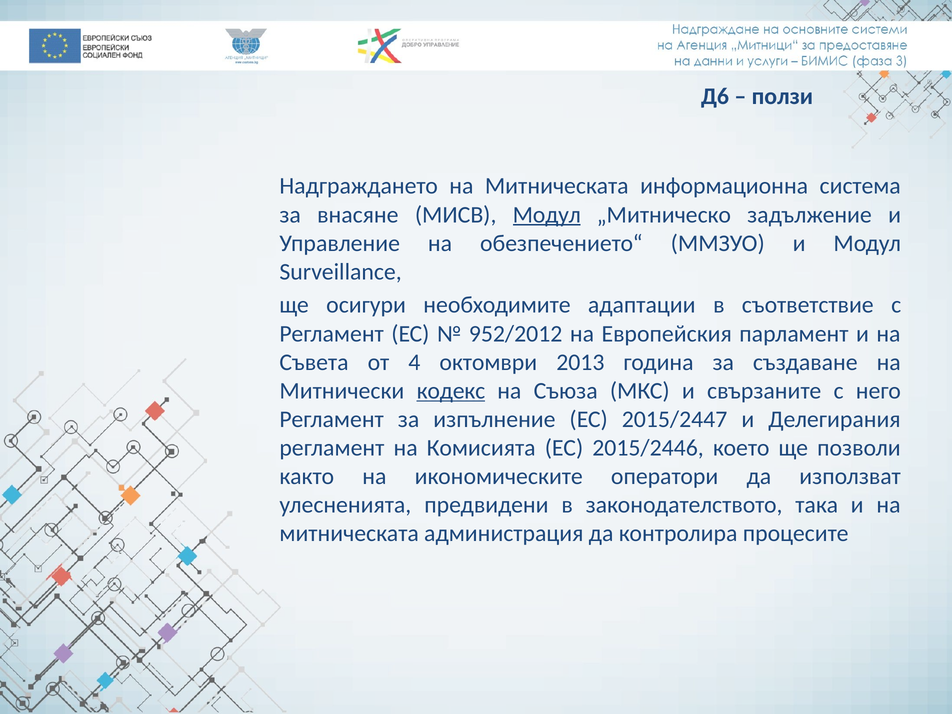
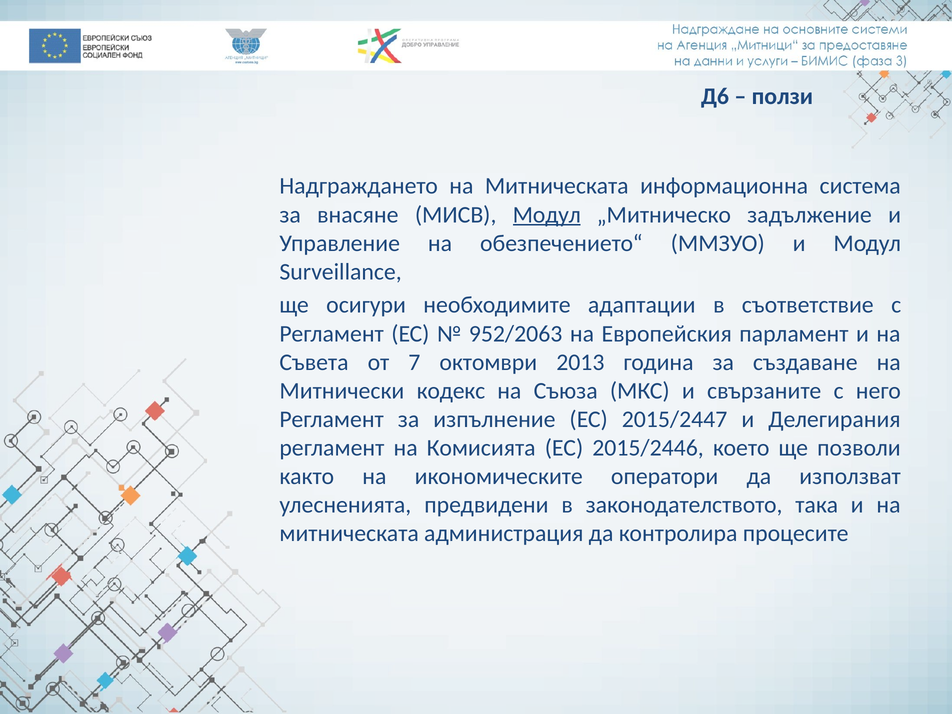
952/2012: 952/2012 -> 952/2063 (516, 334)
4: 4 -> 7 (414, 362)
кодекс underline: present -> none (451, 391)
